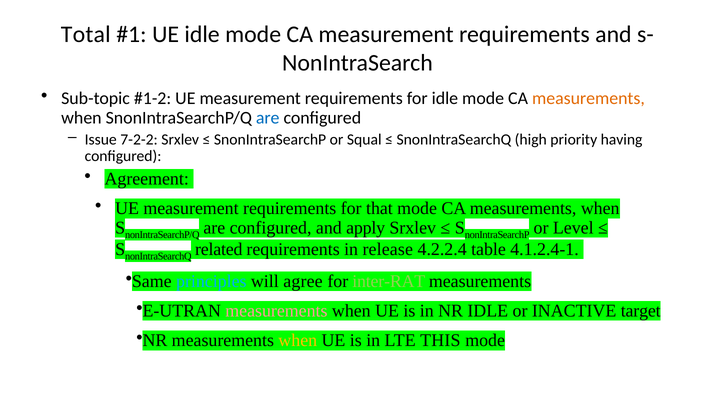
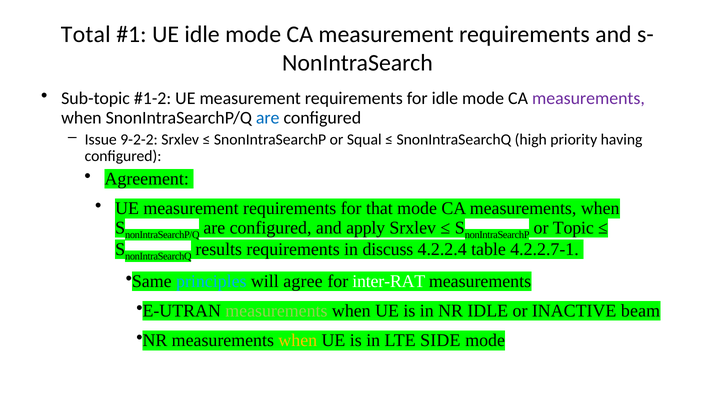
measurements colour: orange -> purple (588, 99)
7-2-2: 7-2-2 -> 9-2-2 (139, 139)
Level: Level -> Topic (573, 228)
related: related -> results (219, 250)
release: release -> discuss (388, 250)
4.1.2.4-1: 4.1.2.4-1 -> 4.2.2.7-1 (545, 250)
inter-RAT colour: light green -> white (389, 281)
measurements colour: pink -> light green (276, 311)
target: target -> beam (641, 311)
THIS: THIS -> SIDE (440, 341)
